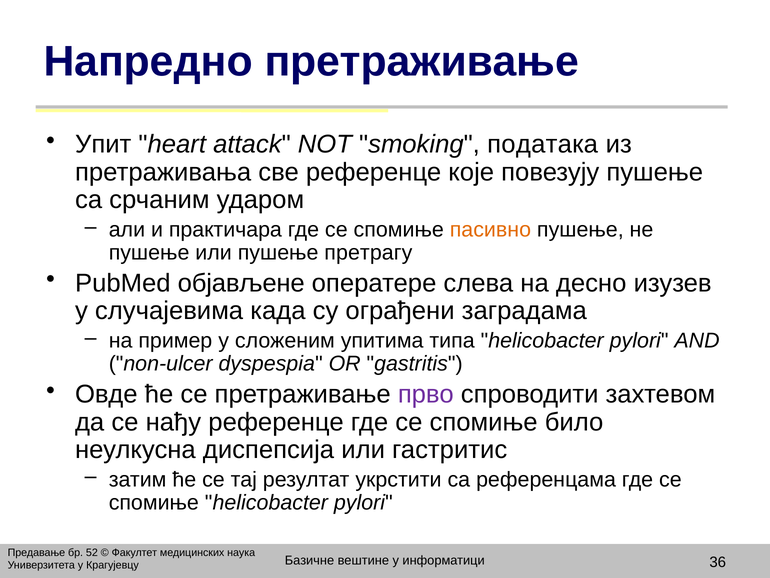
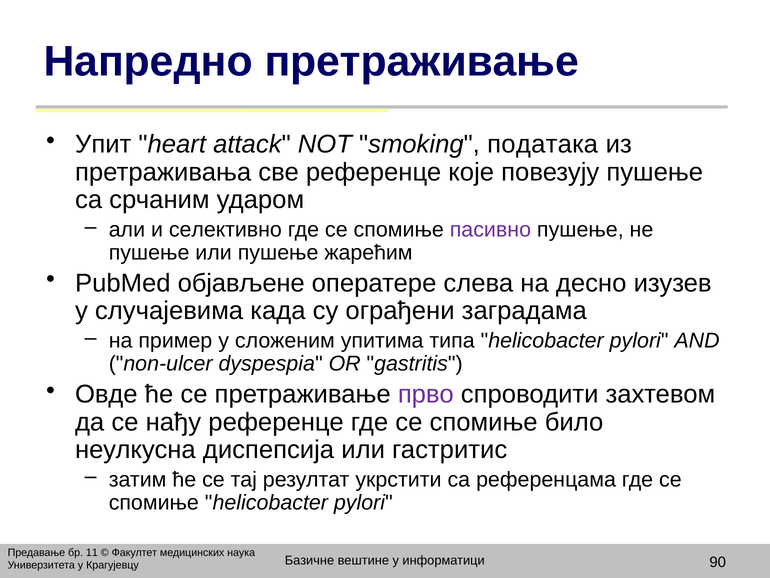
практичара: практичара -> селективно (225, 229)
пасивно colour: orange -> purple (490, 229)
претрагу: претрагу -> жарећим (368, 252)
52: 52 -> 11 (92, 552)
36: 36 -> 90 (718, 562)
